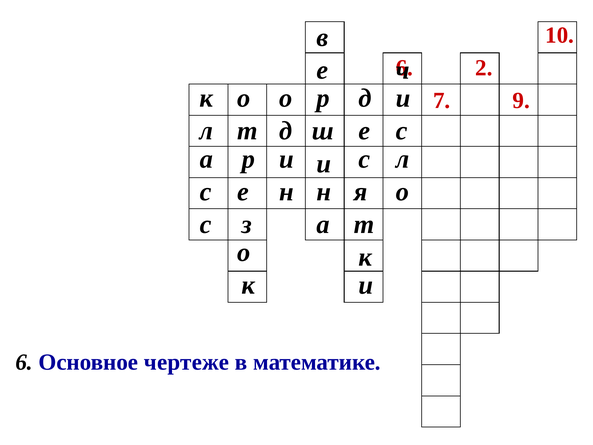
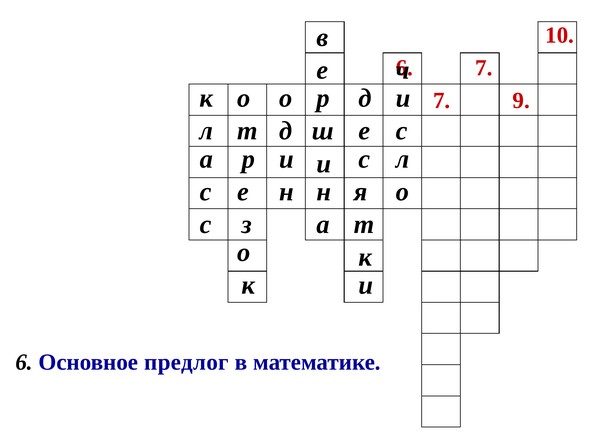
2: 2 -> 7 (484, 68)
чертеже: чертеже -> предлог (186, 362)
